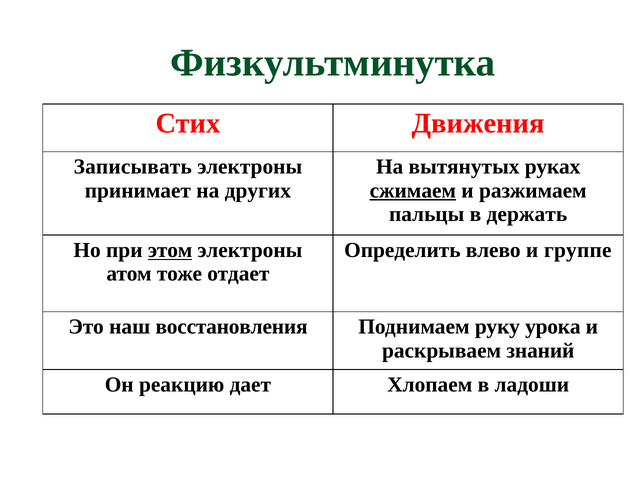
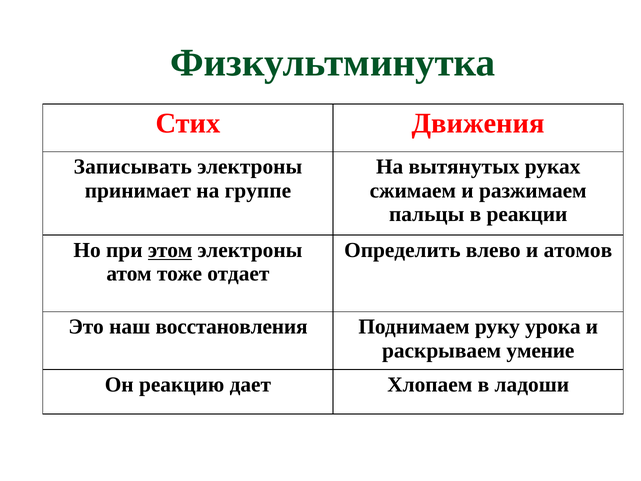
других: других -> группе (258, 190)
сжимаем underline: present -> none (413, 190)
держать: держать -> реакции (527, 214)
группе: группе -> атомов (578, 250)
знаний: знаний -> умение (540, 350)
